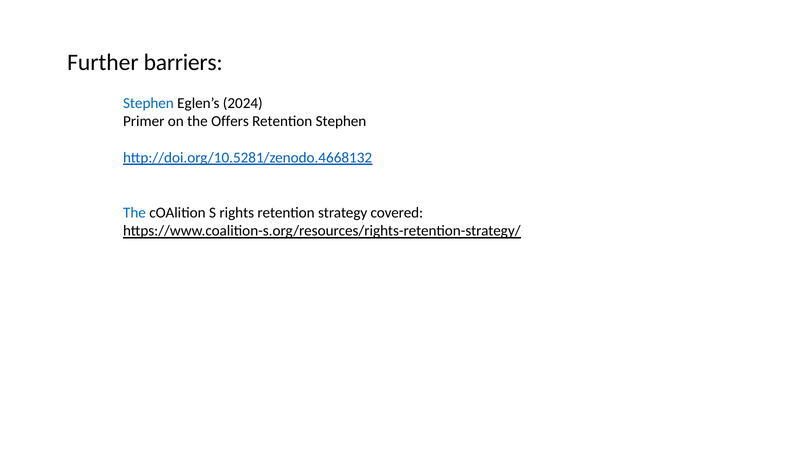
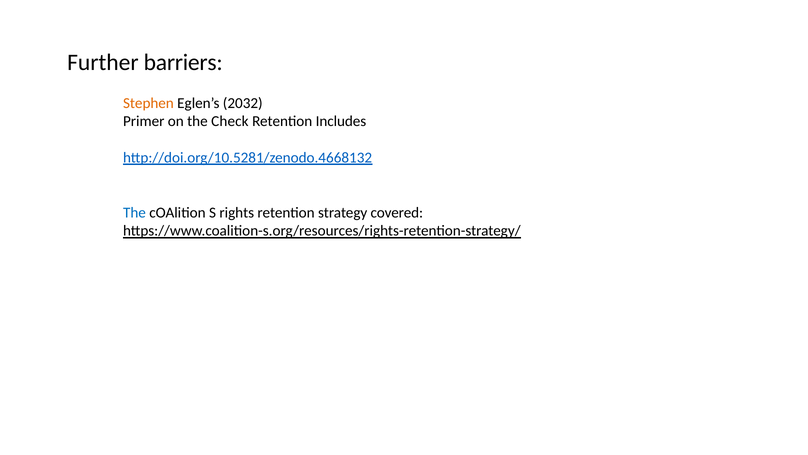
Stephen colour: blue -> orange (148, 103)
2024: 2024 -> 2032 (243, 103)
Offers: Offers -> Check (230, 121)
Retention Stephen: Stephen -> Includes (341, 121)
